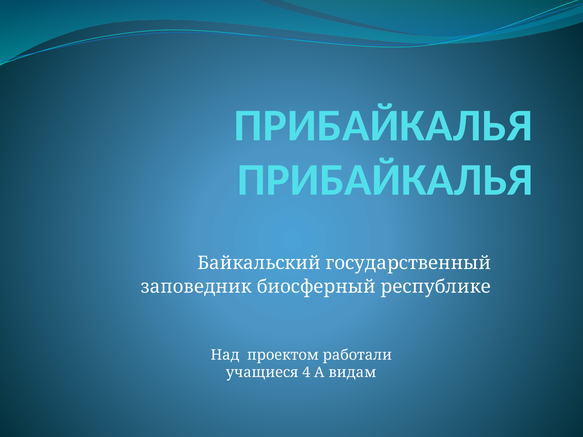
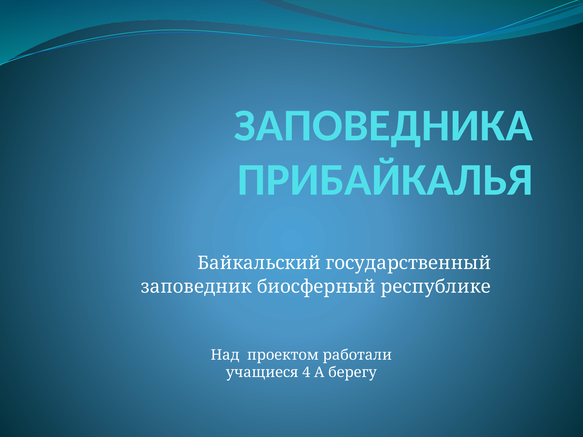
ПРИБАЙКАЛЬЯ: ПРИБАЙКАЛЬЯ -> ЗАПОВЕДНИКА (383, 126)
видам: видам -> берегу (352, 373)
